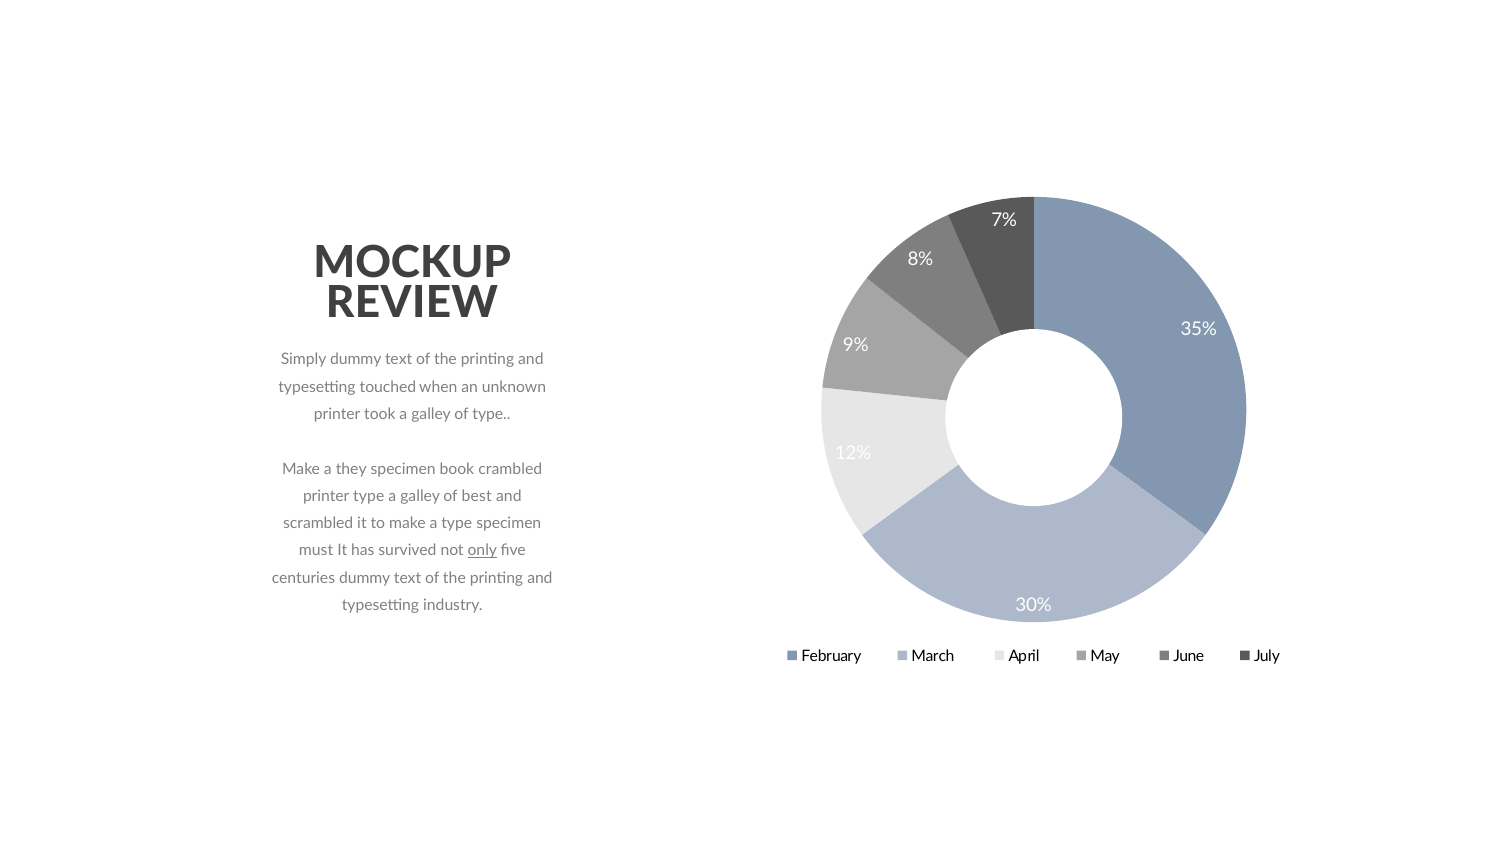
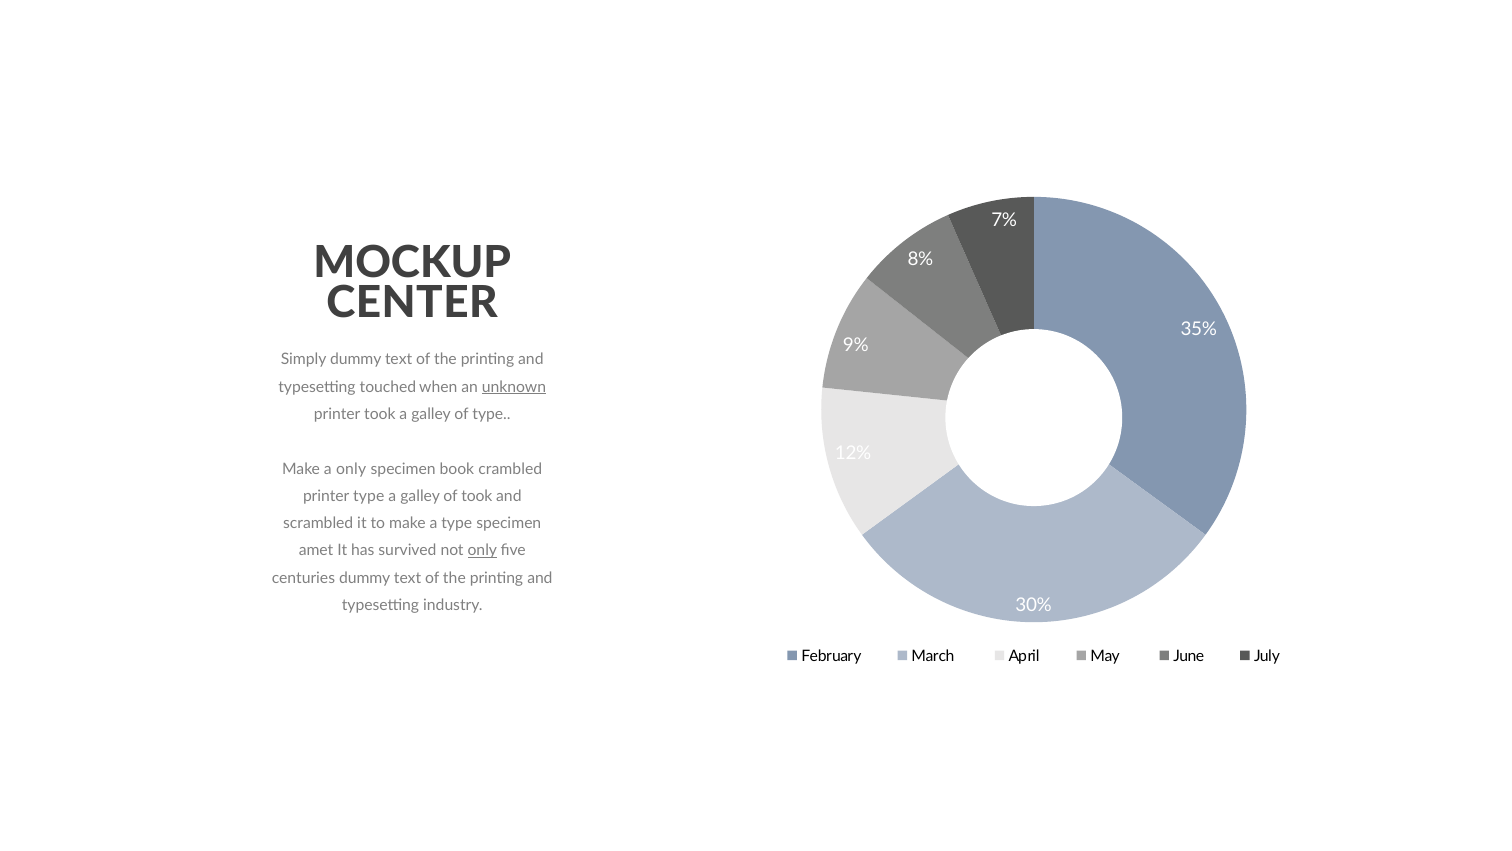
REVIEW: REVIEW -> CENTER (412, 303)
unknown underline: none -> present (514, 387)
a they: they -> only (351, 469)
of best: best -> took (477, 496)
must: must -> amet (316, 550)
